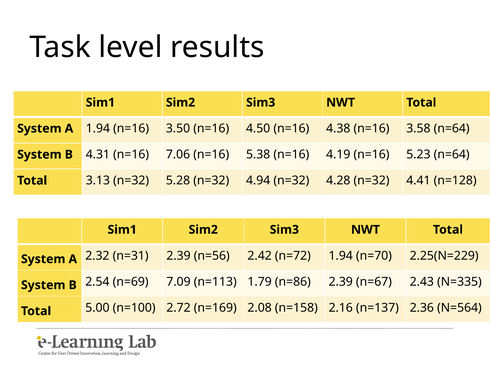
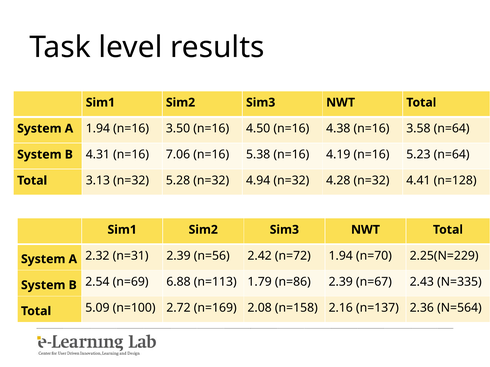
7.09: 7.09 -> 6.88 (179, 282)
5.00: 5.00 -> 5.09 (97, 308)
